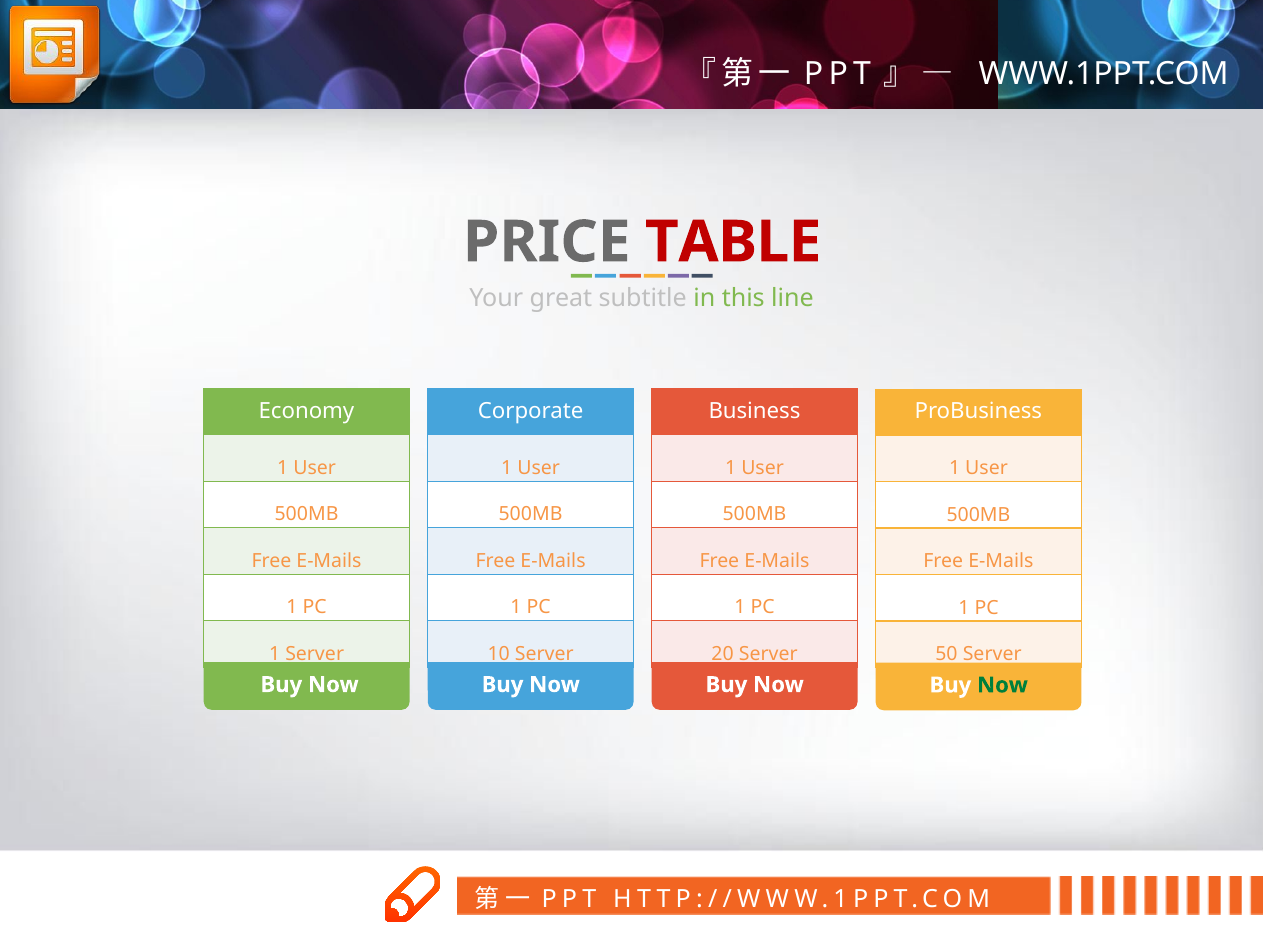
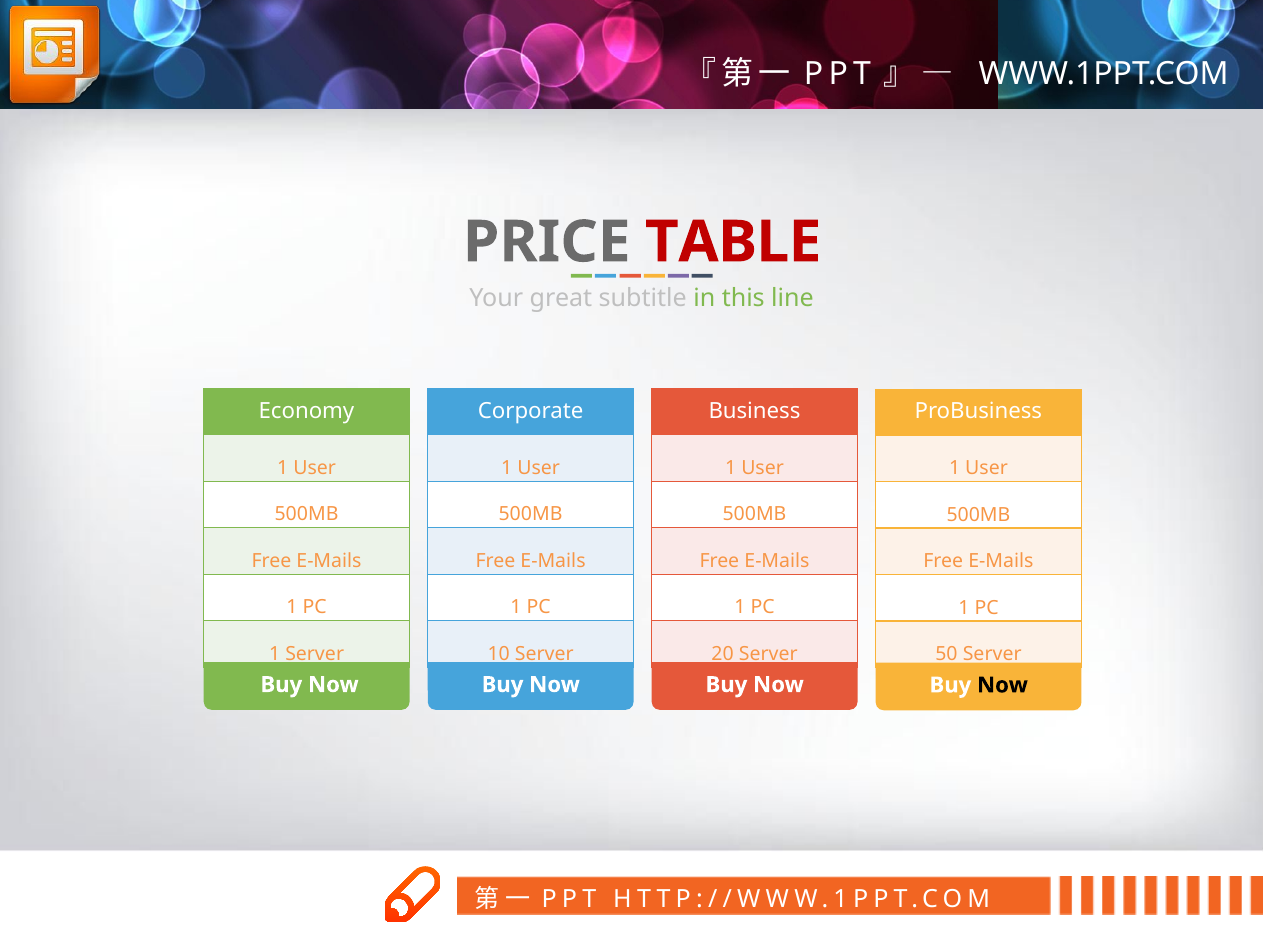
Now colour: green -> black (1002, 685)
